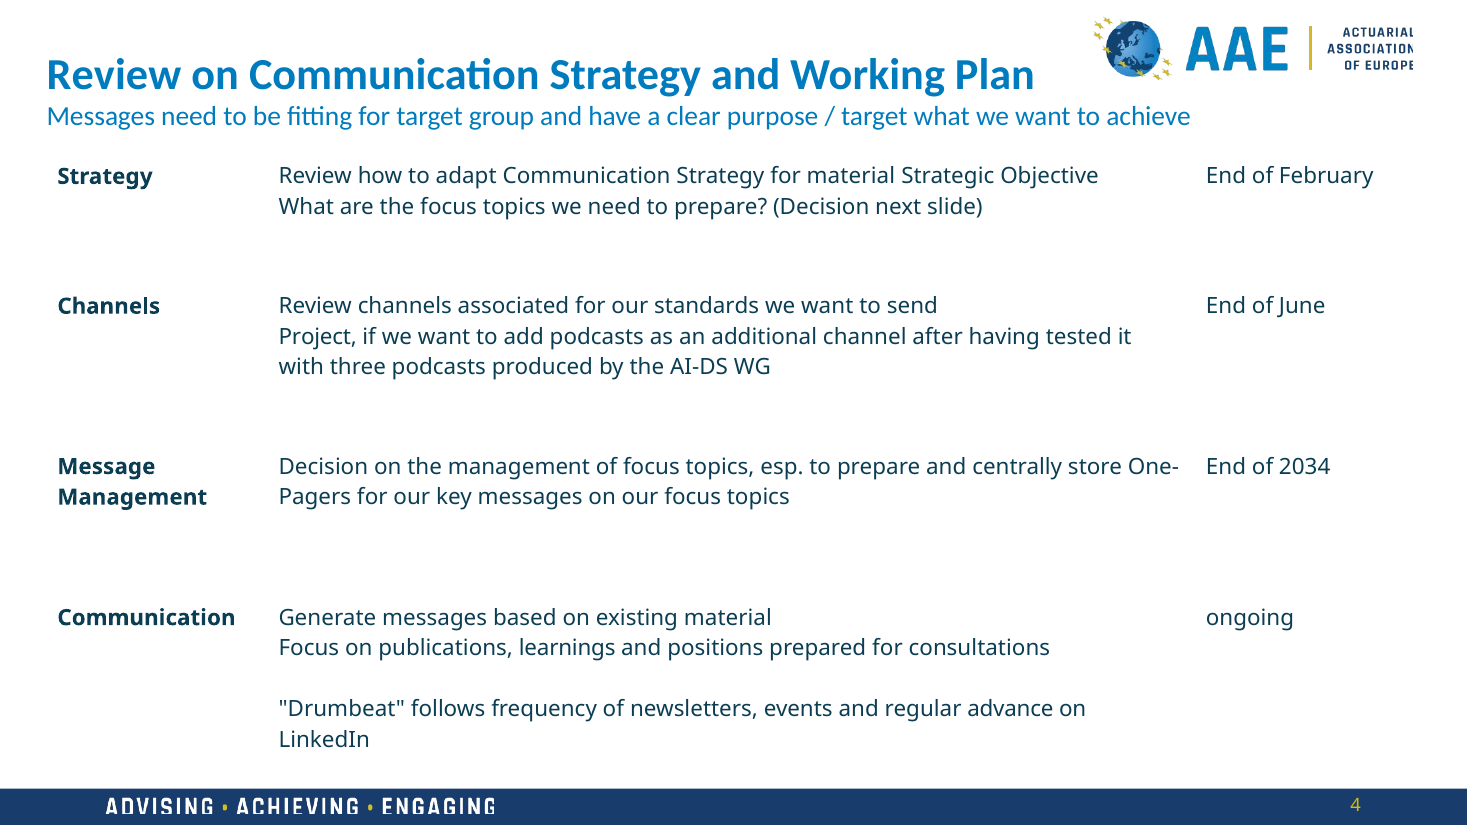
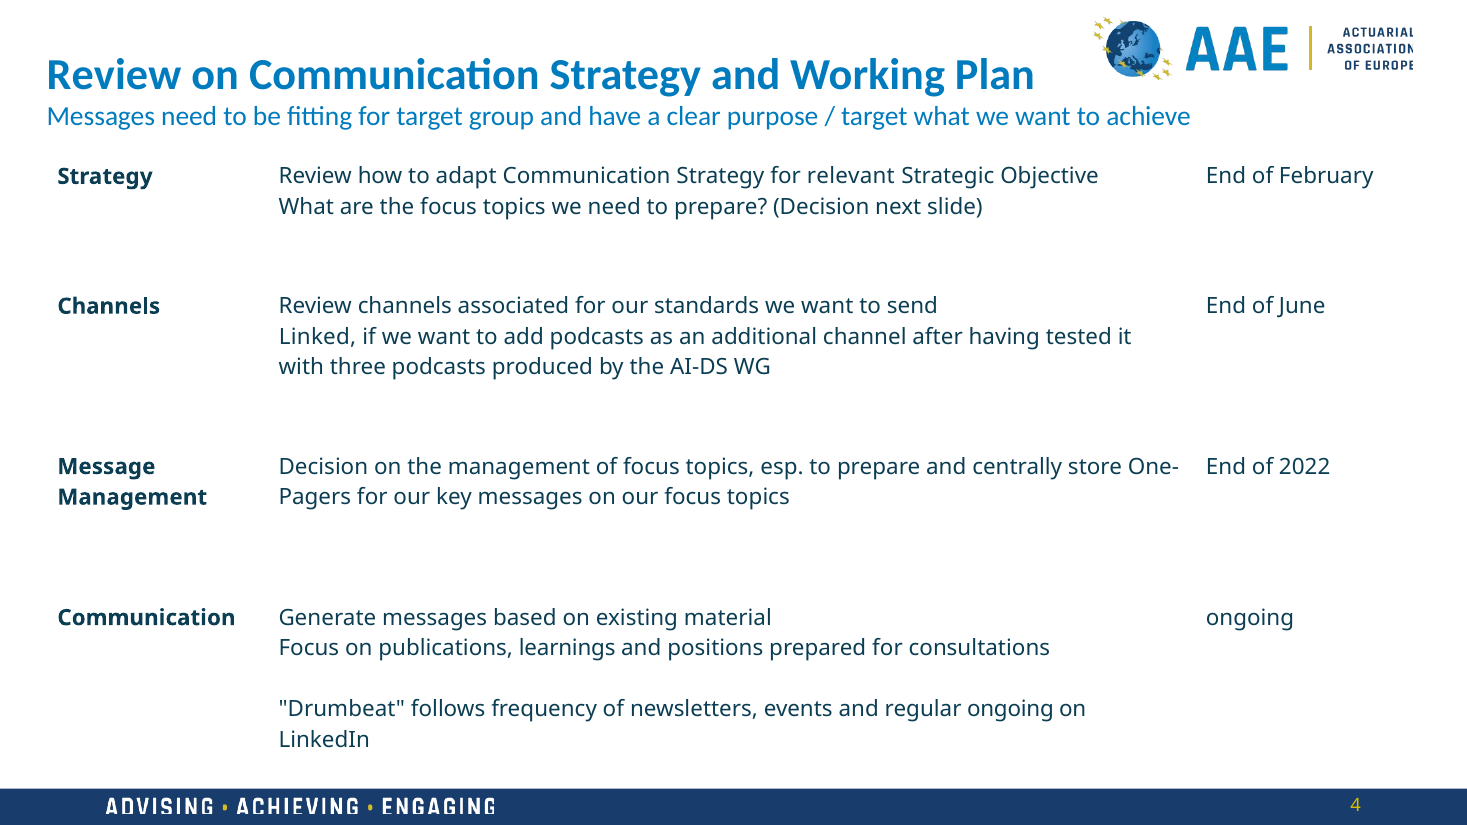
for material: material -> relevant (851, 177)
Project: Project -> Linked (318, 337)
2034: 2034 -> 2022 (1305, 467)
regular advance: advance -> ongoing (1010, 710)
